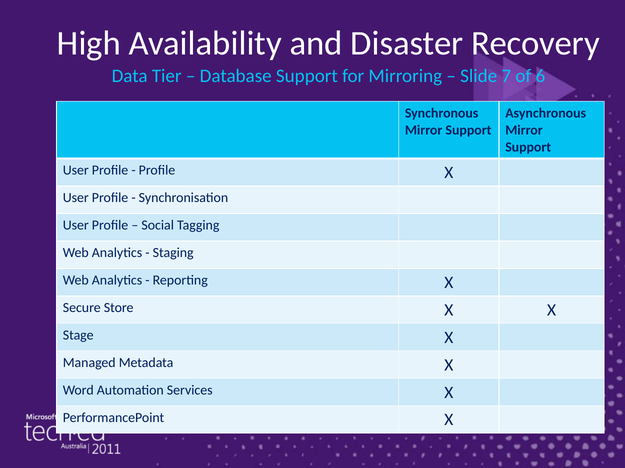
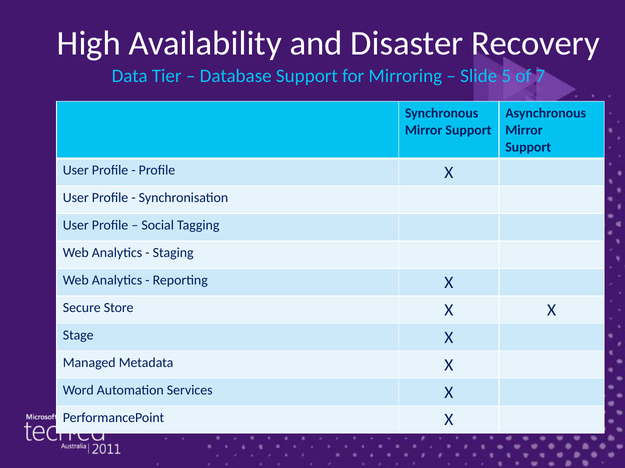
7: 7 -> 5 (506, 76)
6: 6 -> 7 (540, 76)
